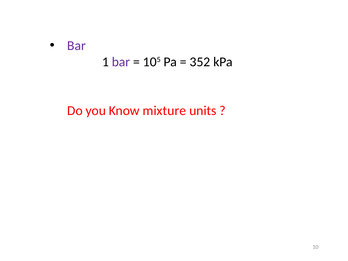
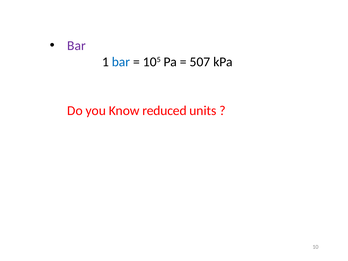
bar colour: purple -> blue (121, 62)
352: 352 -> 507 (200, 62)
mixture: mixture -> reduced (165, 111)
